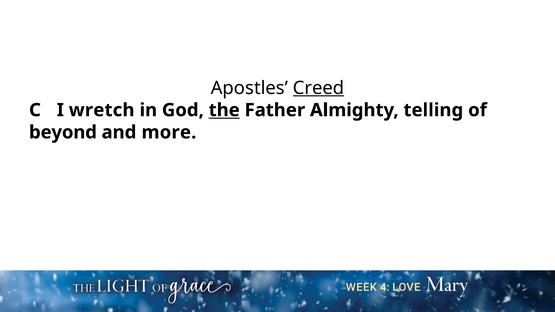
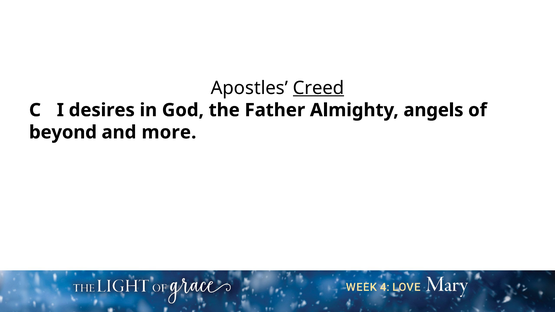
wretch: wretch -> desires (102, 110)
the underline: present -> none (224, 110)
telling: telling -> angels (433, 110)
